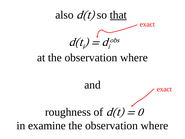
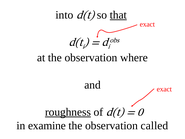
also: also -> into (64, 15)
roughness underline: none -> present (68, 112)
where: where -> called (154, 125)
